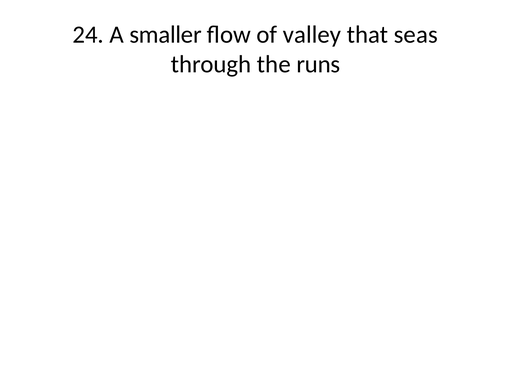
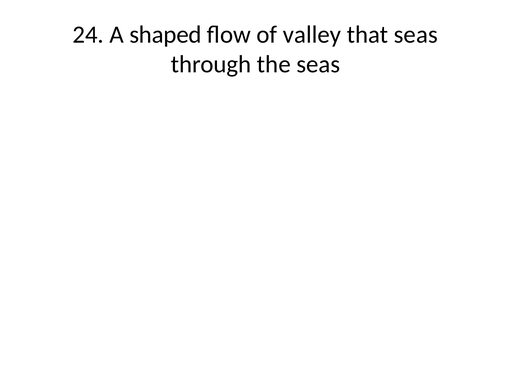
smaller: smaller -> shaped (166, 35)
the runs: runs -> seas (318, 64)
